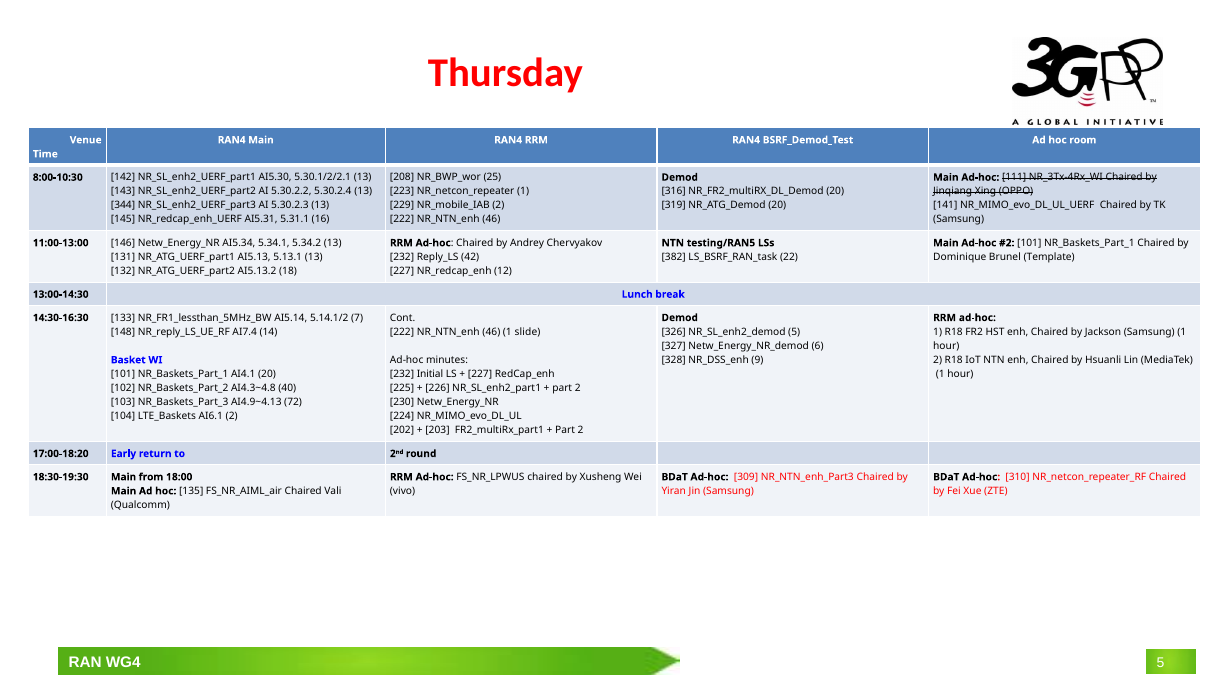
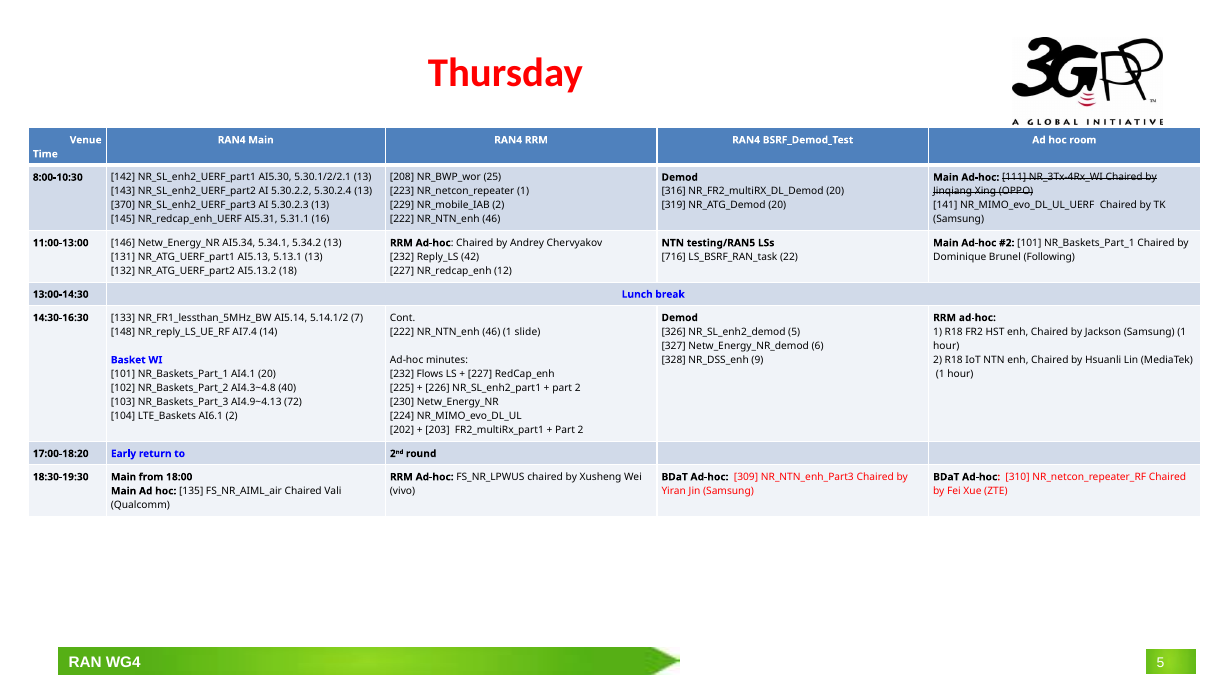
344: 344 -> 370 (123, 206)
382: 382 -> 716 (674, 257)
Template: Template -> Following (1049, 257)
Initial: Initial -> Flows (430, 374)
